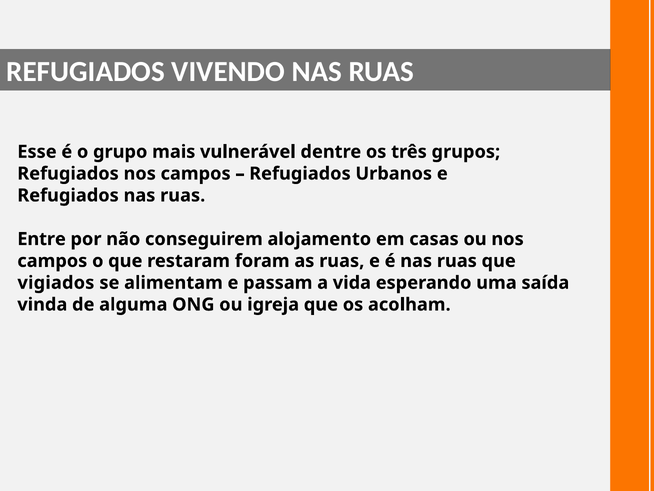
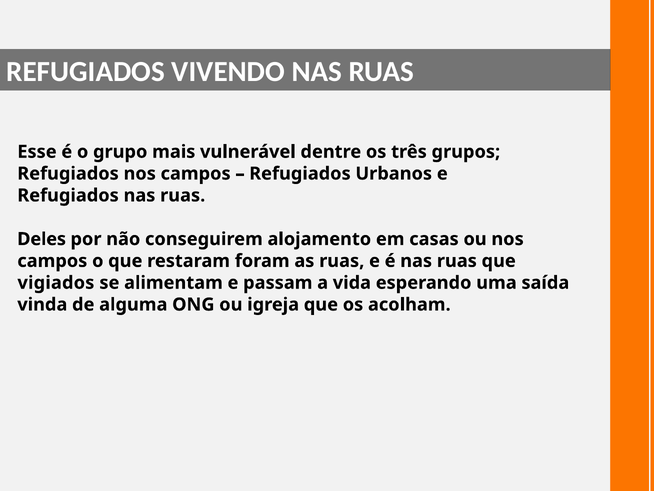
Entre: Entre -> Deles (42, 239)
